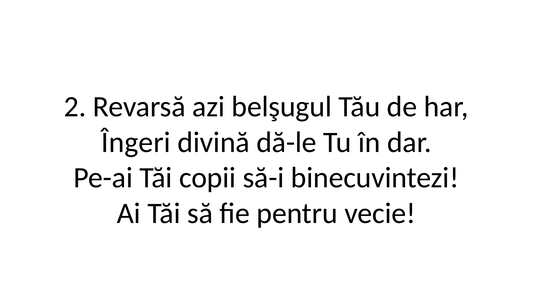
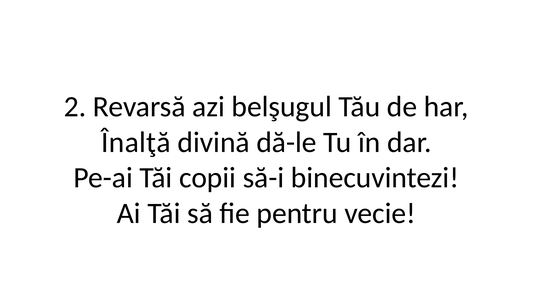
Îngeri: Îngeri -> Înalţă (136, 142)
